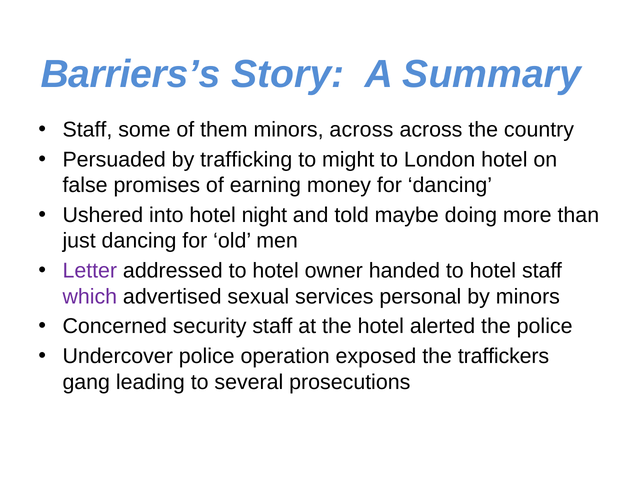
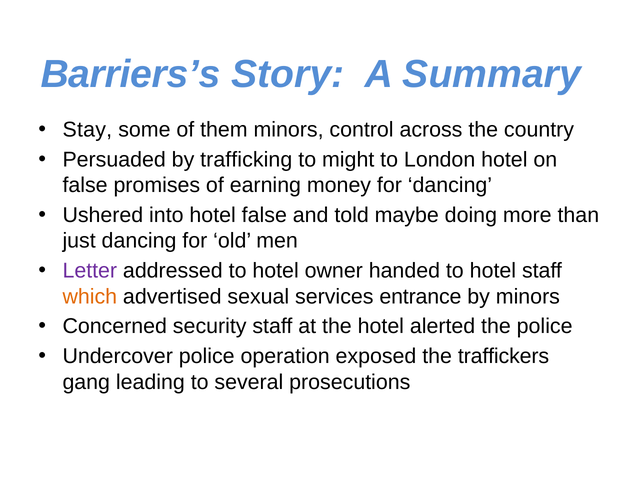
Staff: Staff -> Stay (87, 130)
minors across: across -> control (362, 130)
hotel night: night -> false (264, 215)
which colour: purple -> orange (90, 296)
personal: personal -> entrance (420, 296)
